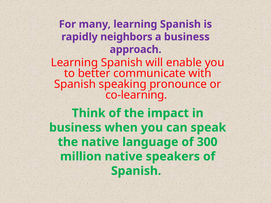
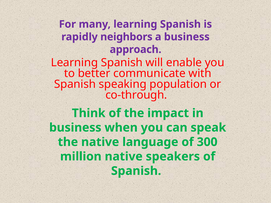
pronounce: pronounce -> population (178, 84)
co-learning: co-learning -> co-through (136, 95)
